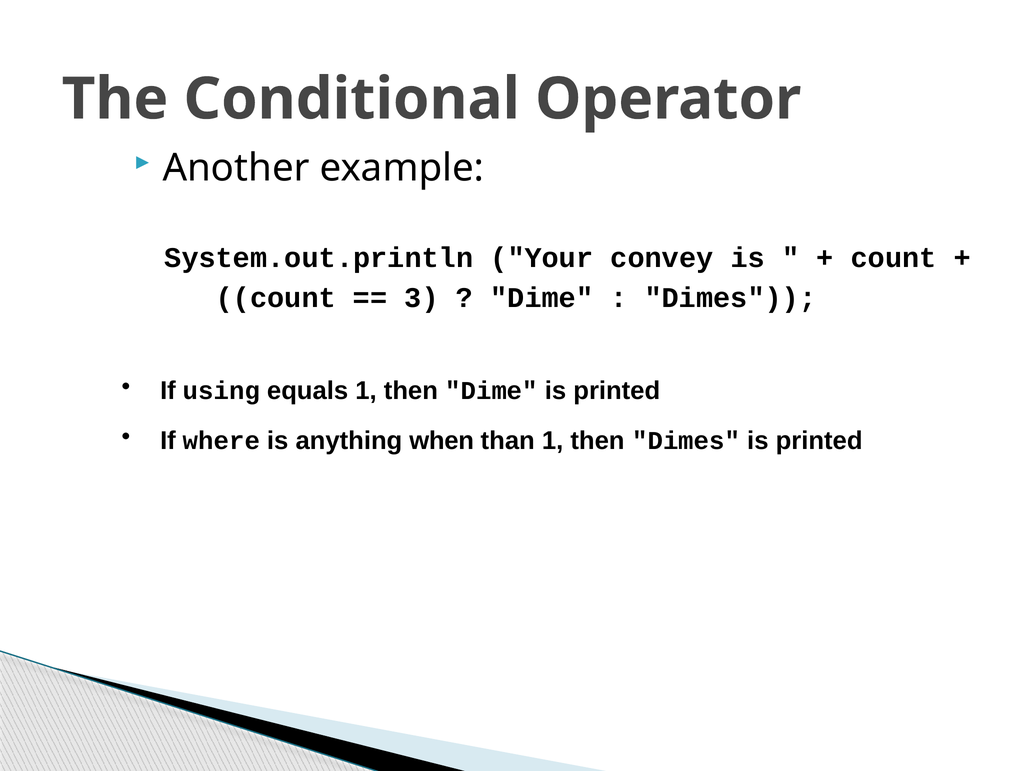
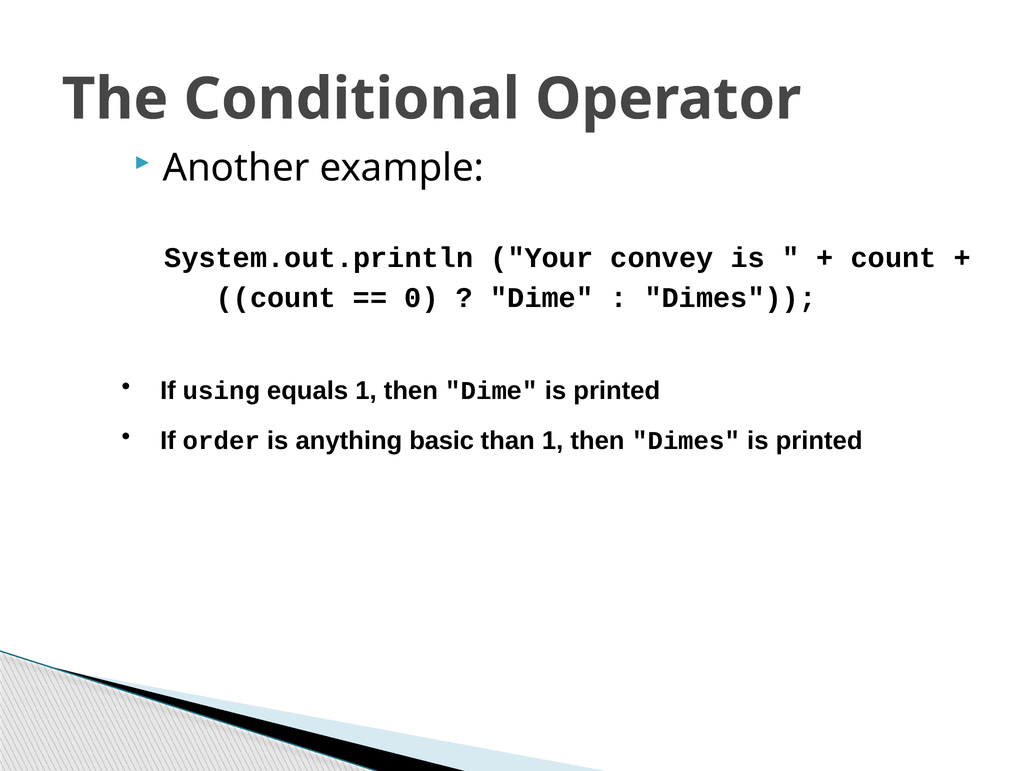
3: 3 -> 0 (422, 298)
where: where -> order (221, 440)
when: when -> basic (442, 440)
